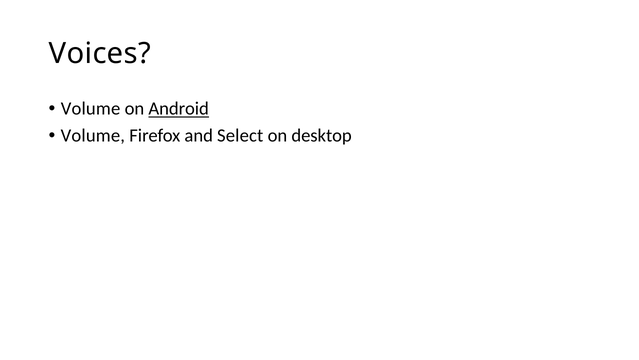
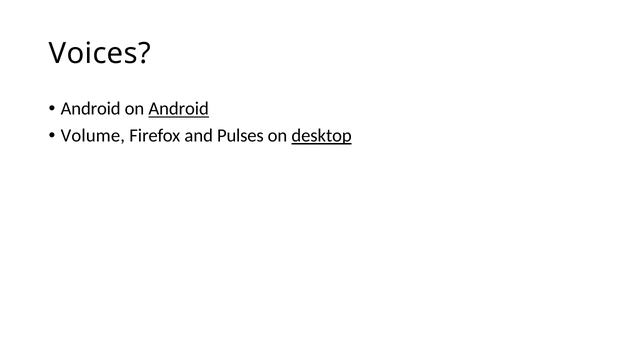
Volume: Volume -> Android (91, 109)
Select: Select -> Pulses (240, 135)
desktop underline: none -> present (322, 135)
